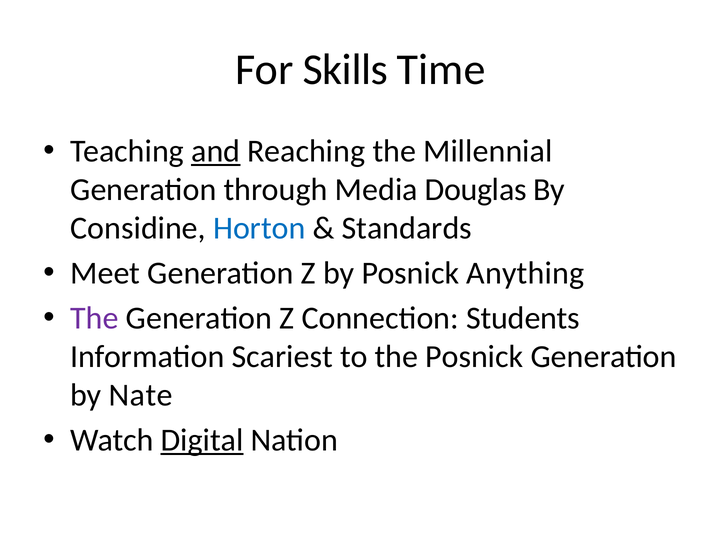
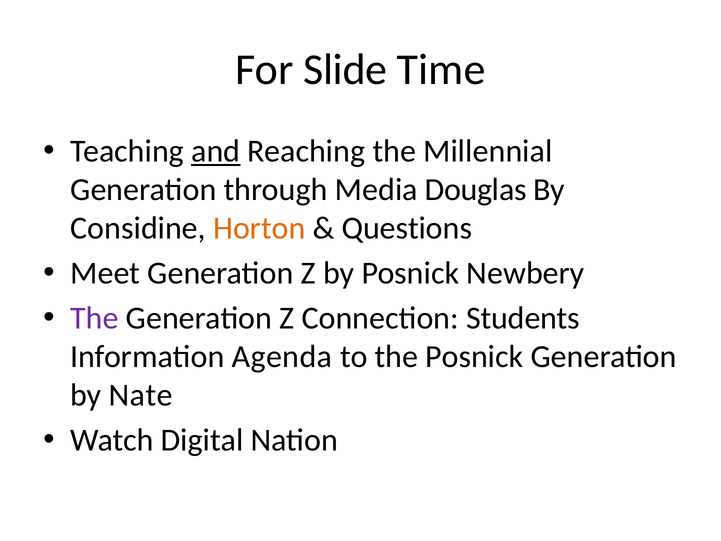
Skills: Skills -> Slide (345, 70)
Horton colour: blue -> orange (259, 228)
Standards: Standards -> Questions (407, 228)
Anything: Anything -> Newbery (525, 273)
Scariest: Scariest -> Agenda (282, 357)
Digital underline: present -> none (202, 440)
